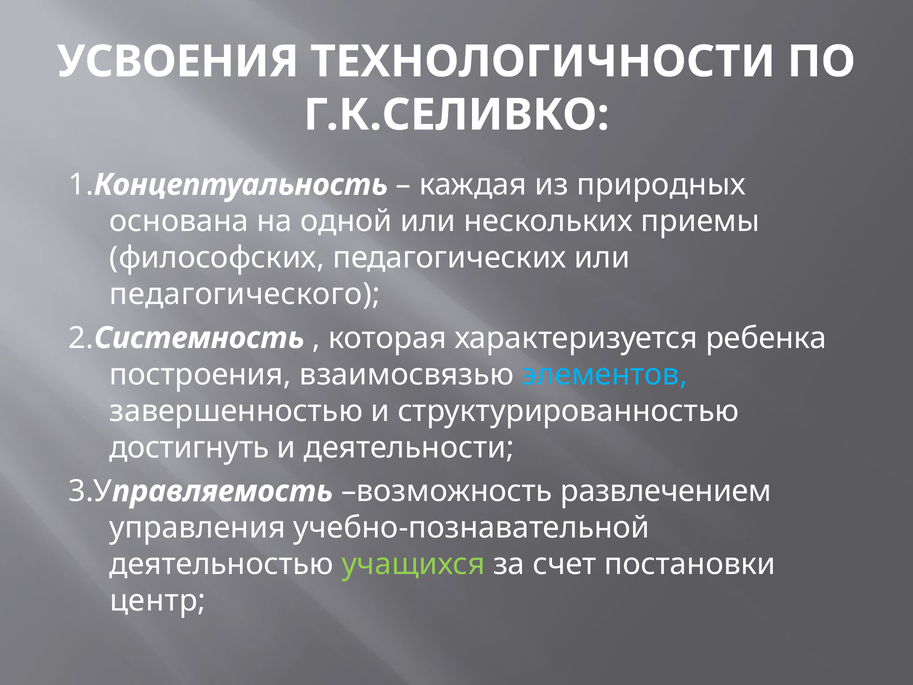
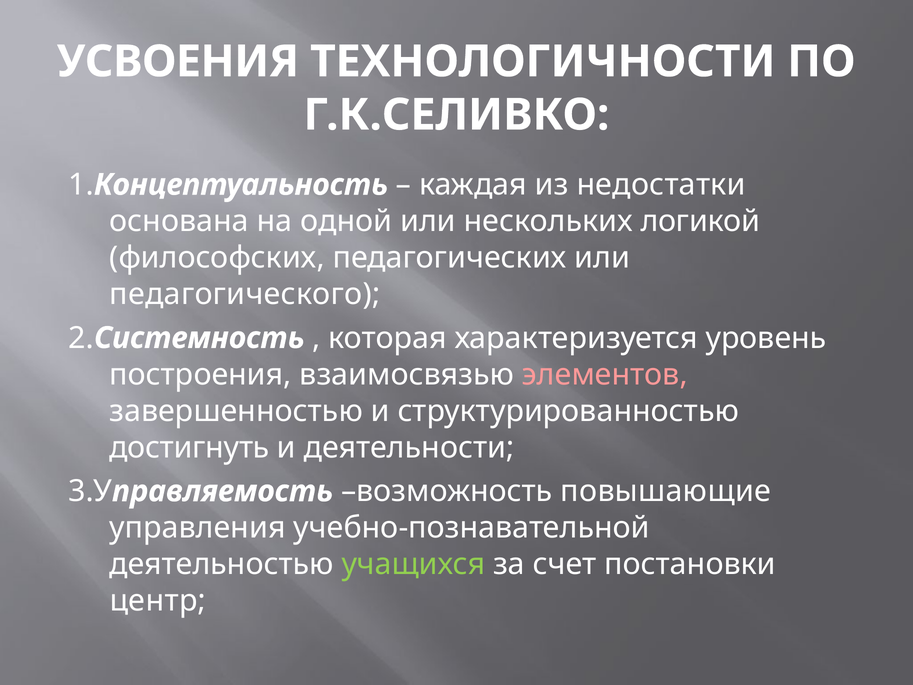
природных: природных -> недостатки (661, 185)
приемы: приемы -> логикой (700, 221)
ребенка: ребенка -> уровень (766, 338)
элементов colour: light blue -> pink (605, 374)
развлечением: развлечением -> повышающие (666, 491)
